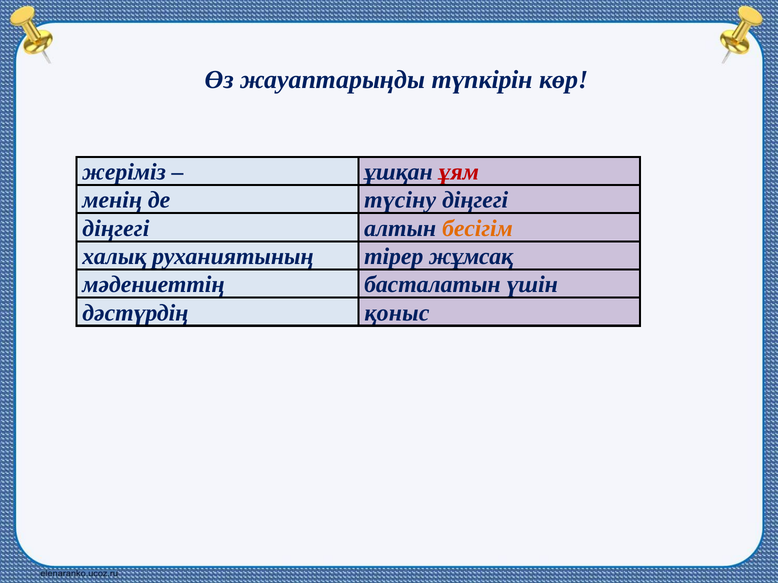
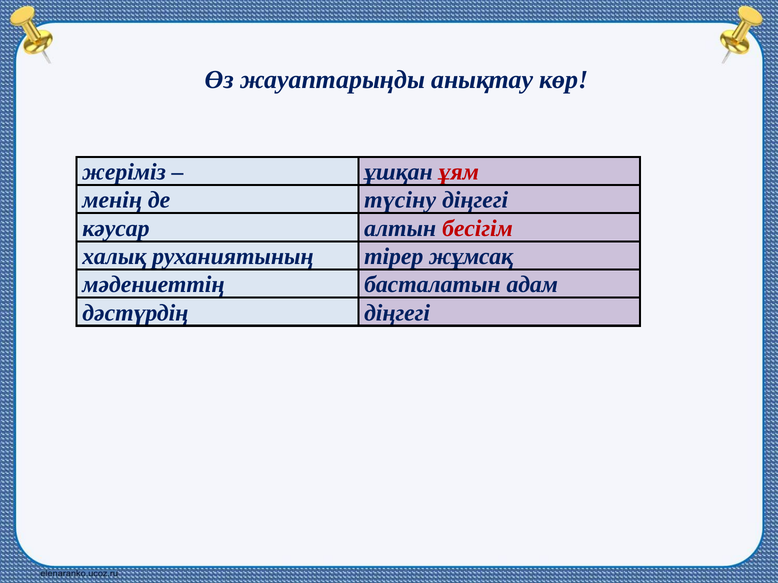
түпкірін: түпкірін -> анықтау (482, 80)
діңгегі: діңгегі -> кәусар (116, 228)
бесігім colour: orange -> red (478, 228)
үшін: үшін -> адам (532, 285)
дәстүрдің қоныс: қоныс -> діңгегі (397, 313)
